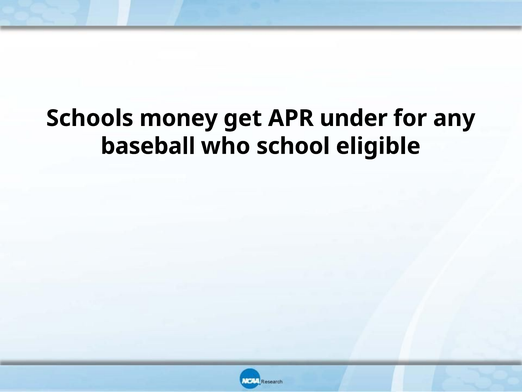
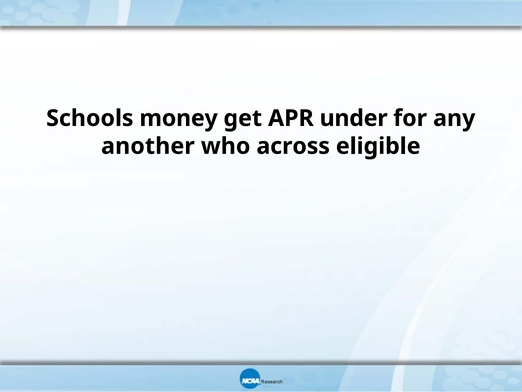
baseball: baseball -> another (148, 146)
school: school -> across (293, 146)
